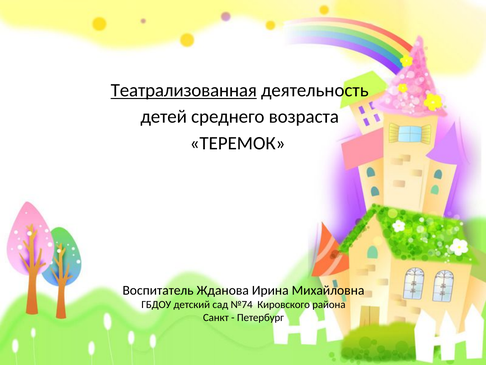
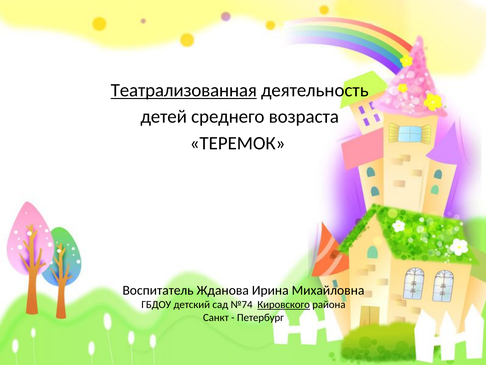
Кировского underline: none -> present (284, 304)
